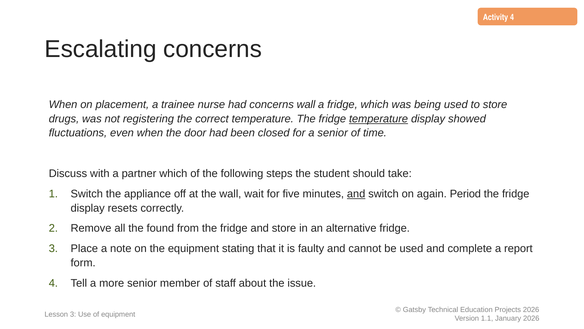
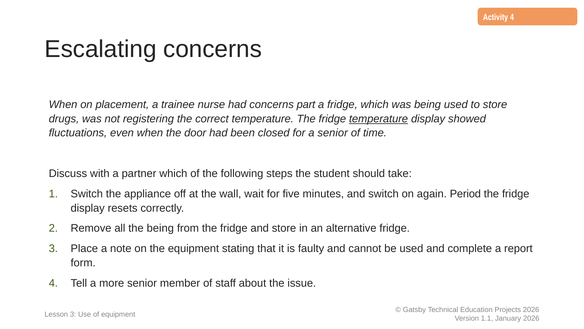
concerns wall: wall -> part (306, 104)
and underline: present -> none (356, 194)
the found: found -> being (160, 228)
